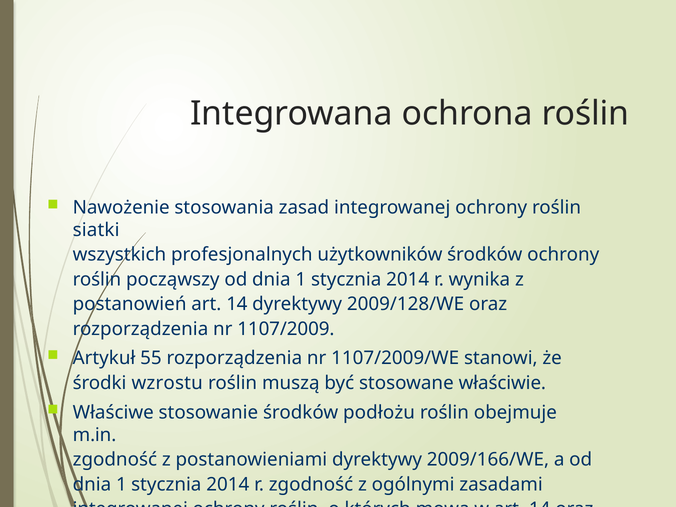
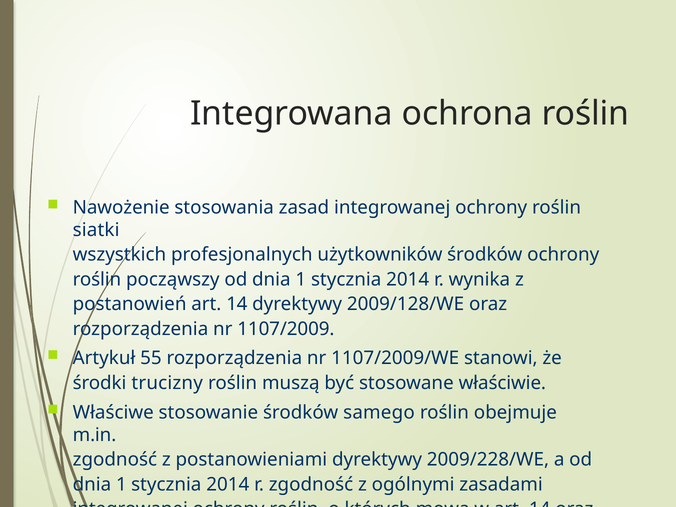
wzrostu: wzrostu -> trucizny (167, 383)
podłożu: podłożu -> samego (379, 412)
2009/166/WE: 2009/166/WE -> 2009/228/WE (488, 460)
